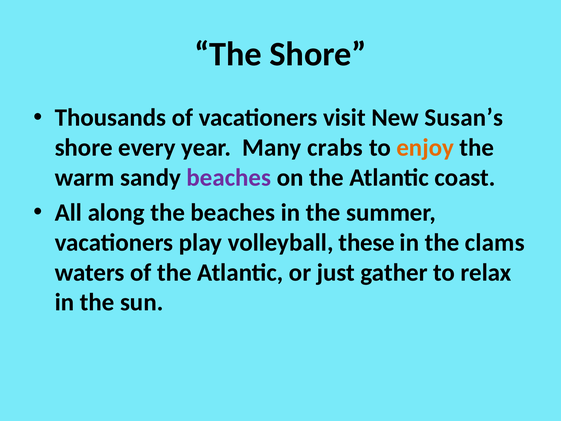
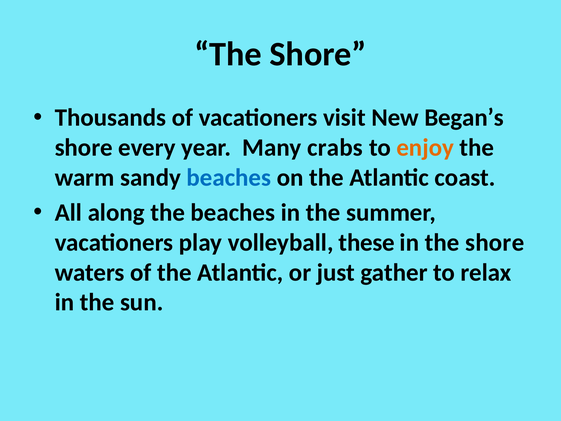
Susan’s: Susan’s -> Began’s (464, 118)
beaches colour: purple -> blue (229, 178)
in the clams: clams -> shore (495, 242)
